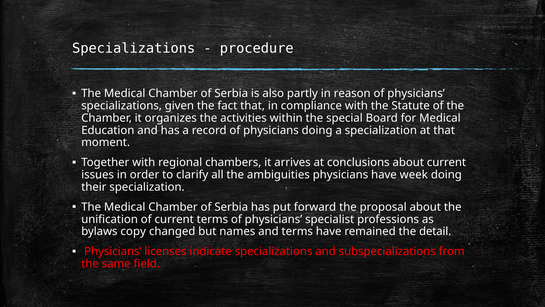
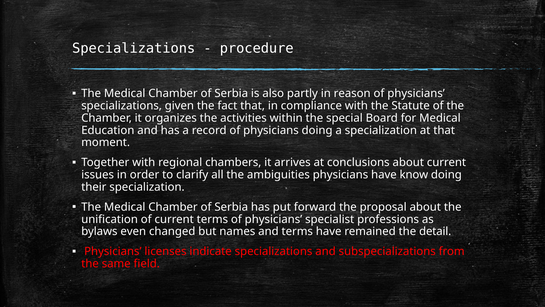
week: week -> know (414, 175)
copy: copy -> even (133, 231)
